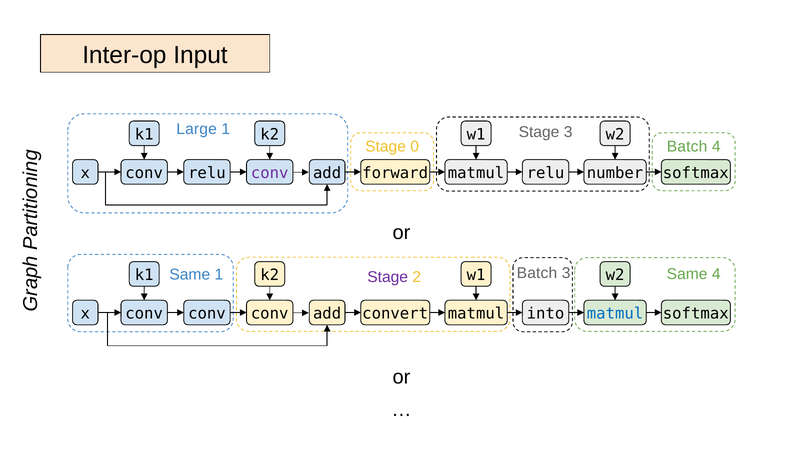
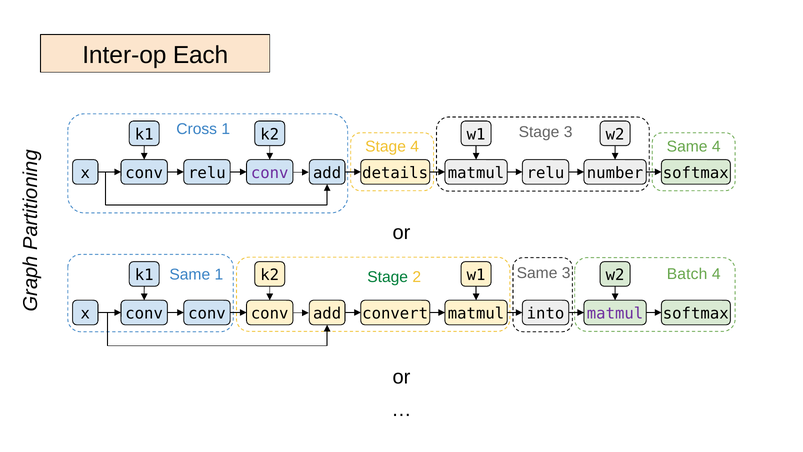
Input: Input -> Each (201, 55)
Large: Large -> Cross (197, 129)
Stage 0: 0 -> 4 (415, 146)
Batch: Batch -> Same (687, 147)
forward: forward -> details (395, 173)
Stage colour: purple -> green (388, 277)
2 Batch: Batch -> Same (537, 273)
3 Same: Same -> Batch (687, 274)
matmul colour: blue -> purple (615, 313)
